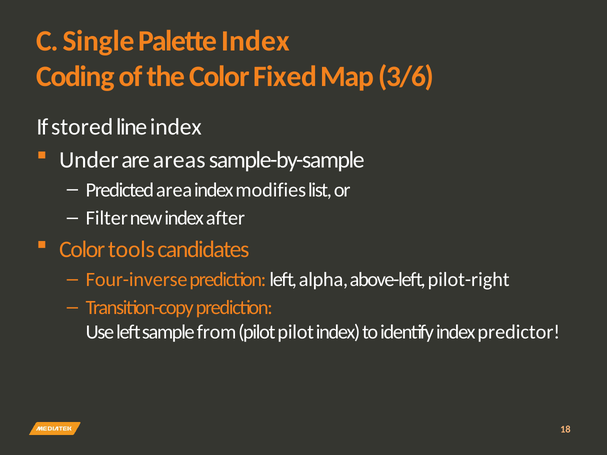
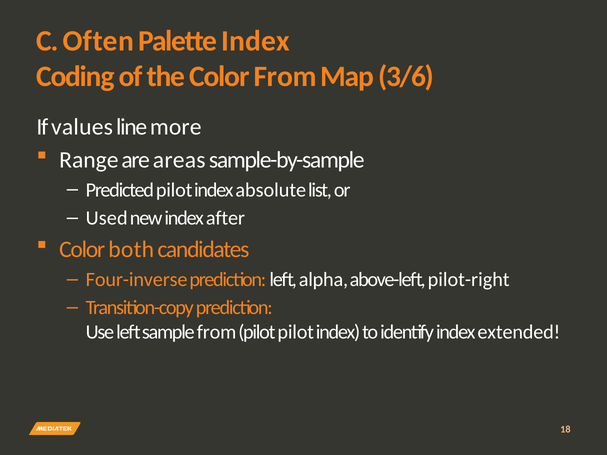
Single: Single -> Often (98, 41)
Color Fixed: Fixed -> From (285, 76)
stored: stored -> values (82, 127)
line index: index -> more (176, 127)
Under: Under -> Range (89, 160)
Predicted area: area -> pilot (174, 190)
modifies: modifies -> absolute (271, 190)
Filter: Filter -> Used (107, 218)
tools: tools -> both (131, 250)
predictor: predictor -> extended (519, 332)
